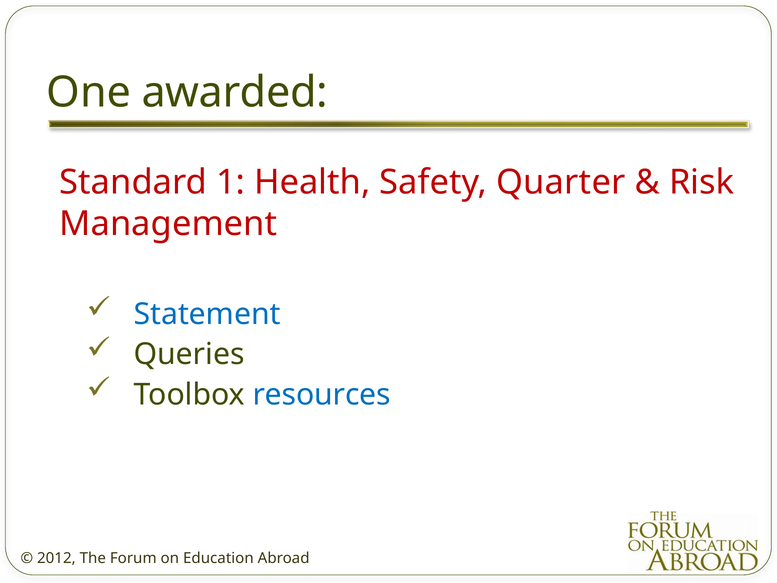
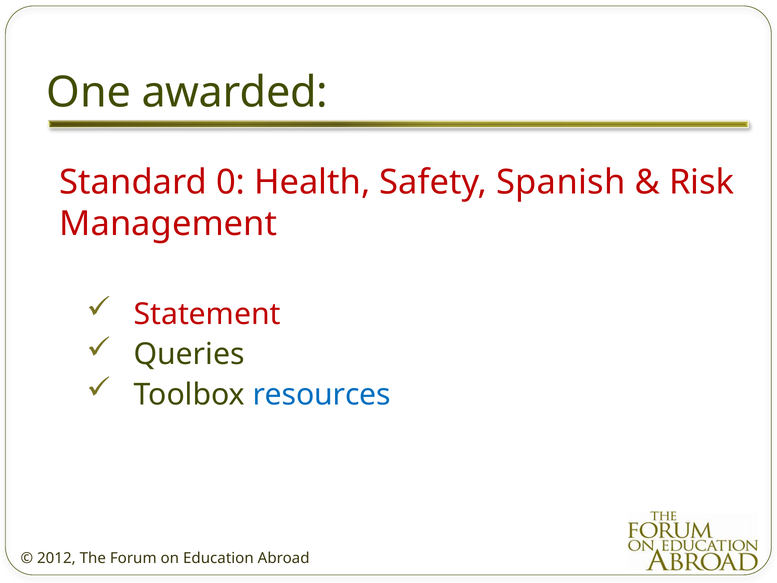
1: 1 -> 0 (231, 182)
Quarter: Quarter -> Spanish (561, 182)
Statement colour: blue -> red (207, 314)
